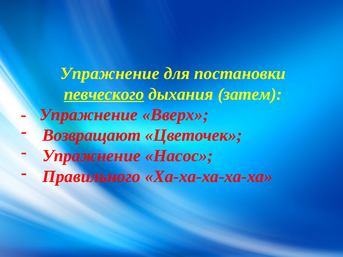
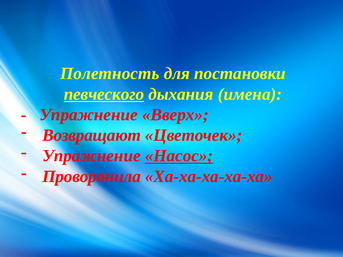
Упражнение: Упражнение -> Полетность (110, 74)
затем: затем -> имена (250, 94)
Насос underline: none -> present (179, 156)
Правильного: Правильного -> Проворонила (92, 177)
